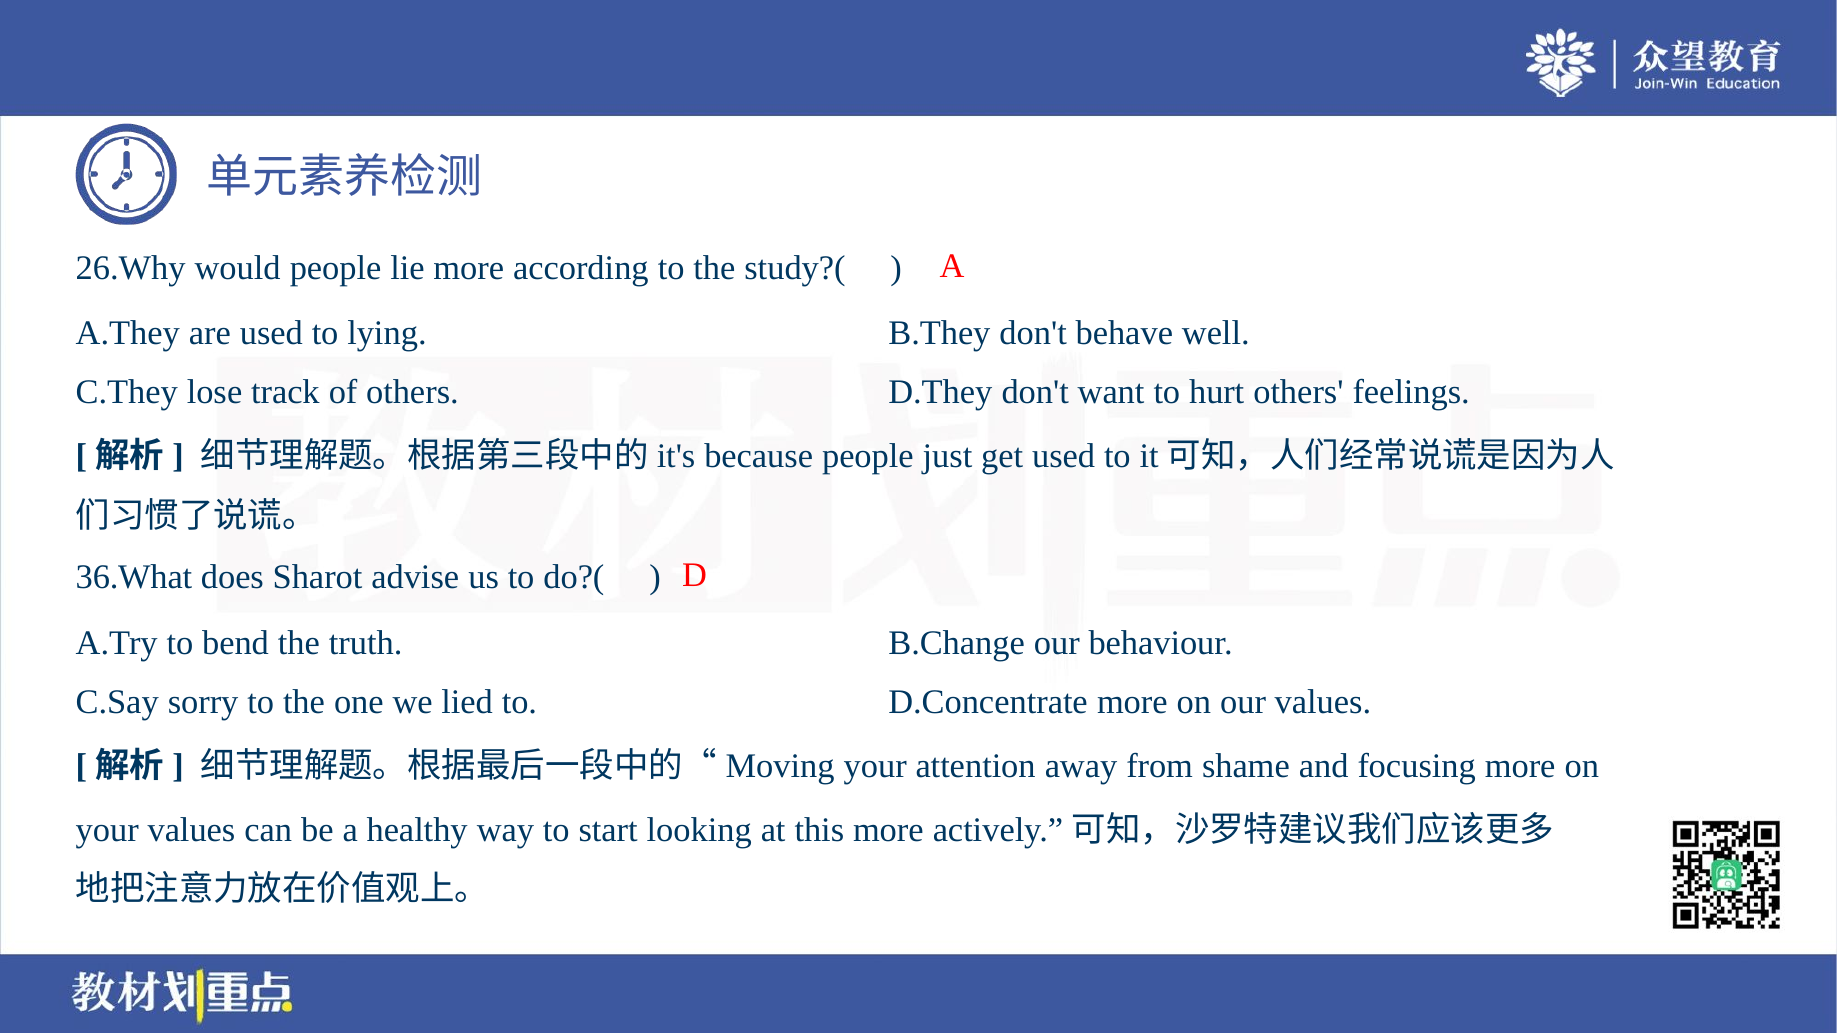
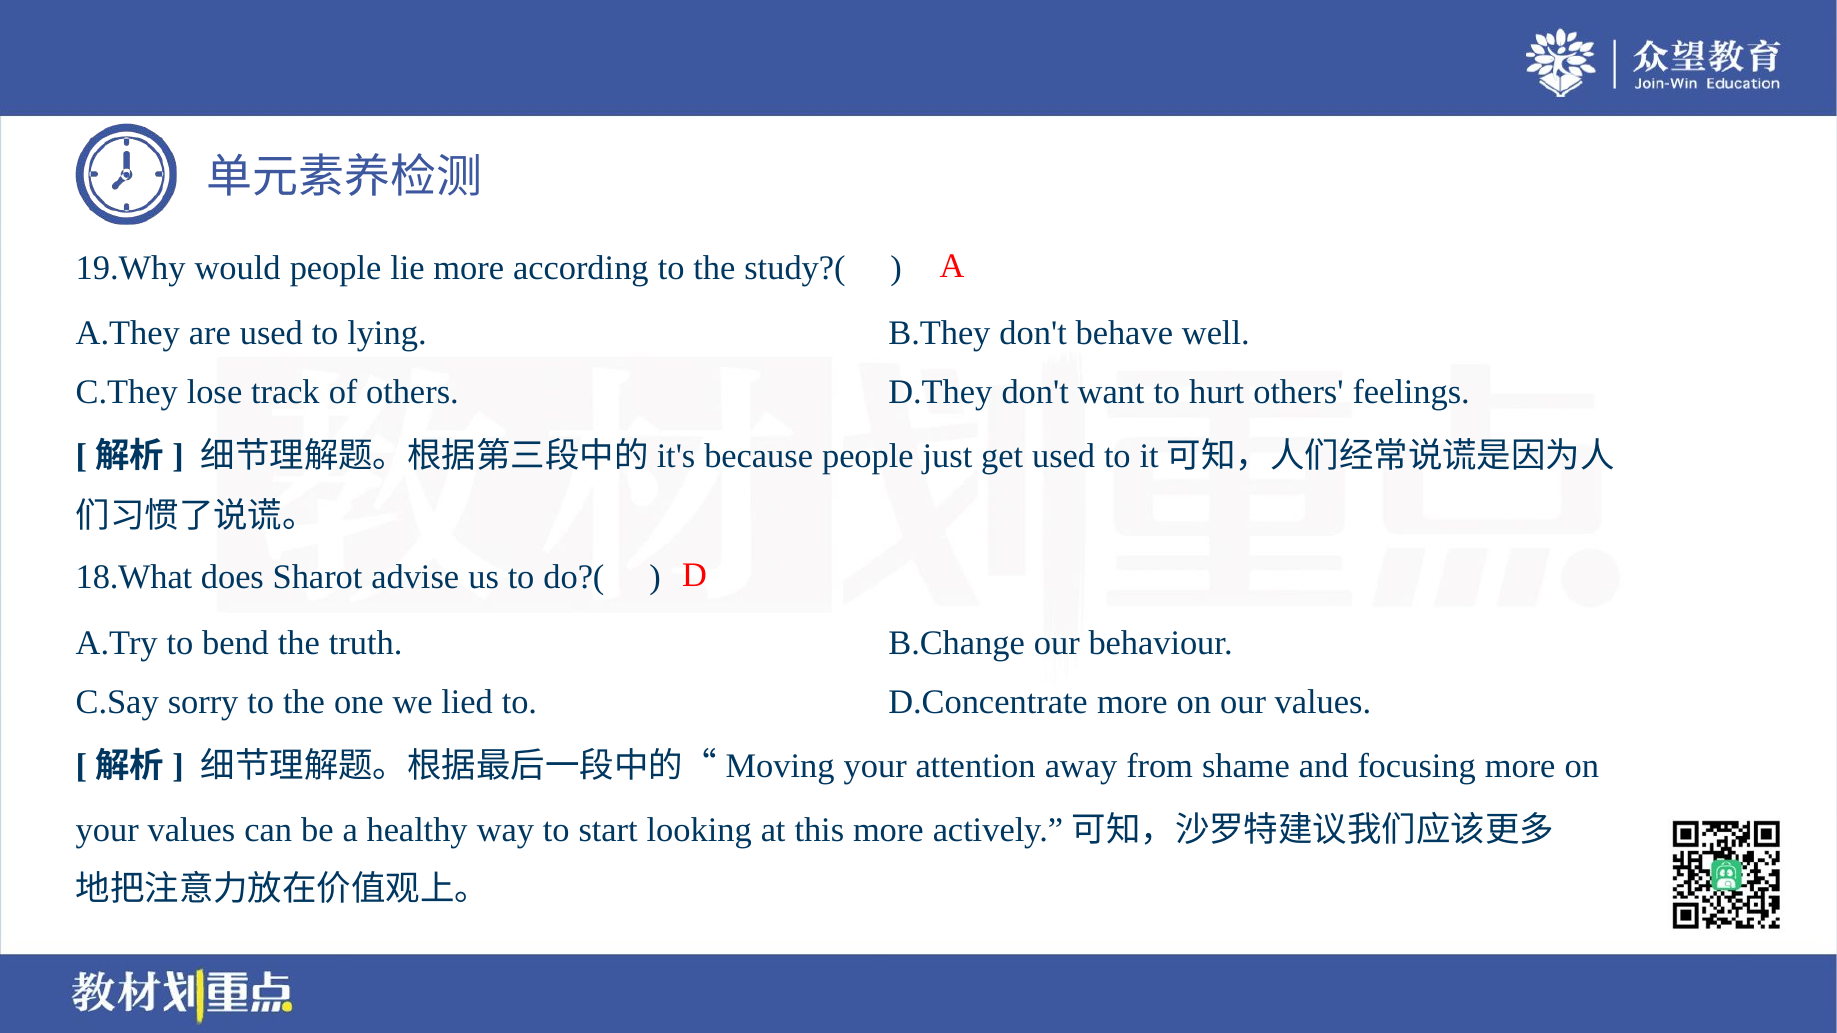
26.Why: 26.Why -> 19.Why (131, 268)
36.What: 36.What -> 18.What (134, 578)
